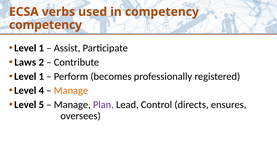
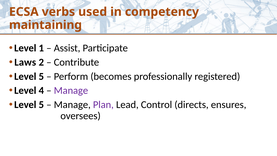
competency: competency -> maintaining (45, 25)
1: 1 -> 5 (41, 76)
Manage colour: orange -> purple (71, 90)
